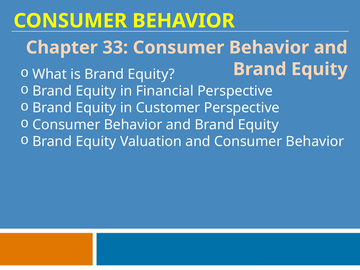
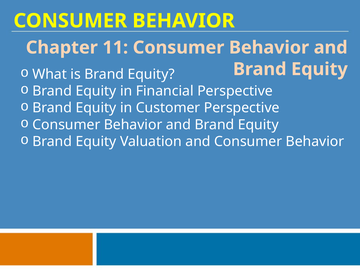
33: 33 -> 11 (115, 48)
